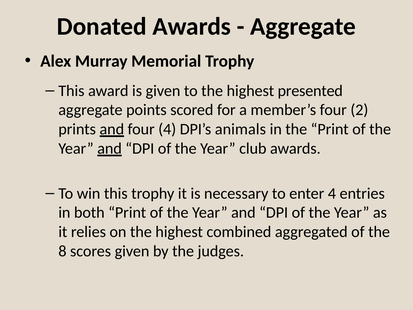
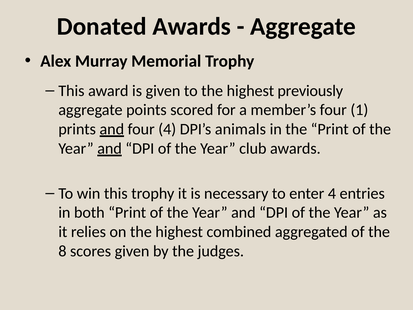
presented: presented -> previously (310, 91)
2: 2 -> 1 (359, 110)
